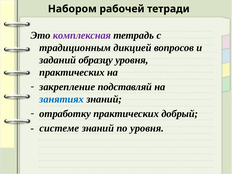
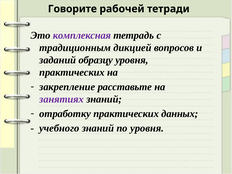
Набором: Набором -> Говорите (72, 9)
подставляй: подставляй -> расставьте (125, 87)
занятиях colour: blue -> purple (62, 99)
добрый: добрый -> данных (180, 114)
системе: системе -> учебного (59, 128)
